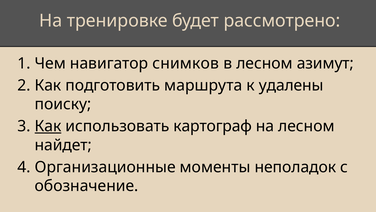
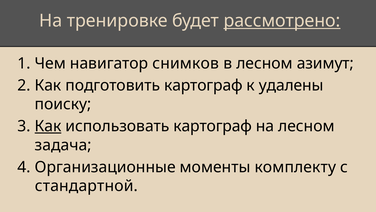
рассмотрено underline: none -> present (282, 21)
подготовить маршрута: маршрута -> картограф (203, 85)
найдет: найдет -> задача (63, 145)
неполадок: неполадок -> комплекту (295, 167)
обозначение: обозначение -> стандартной (86, 185)
